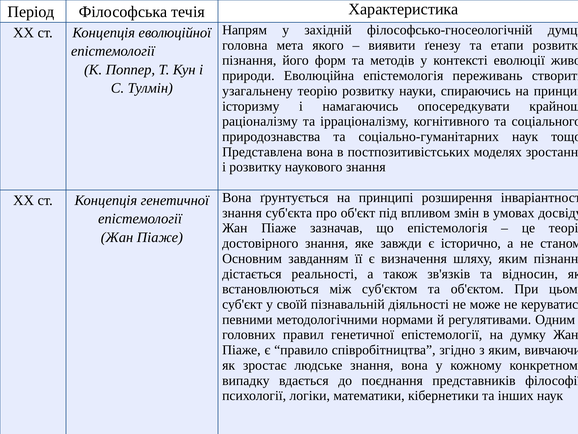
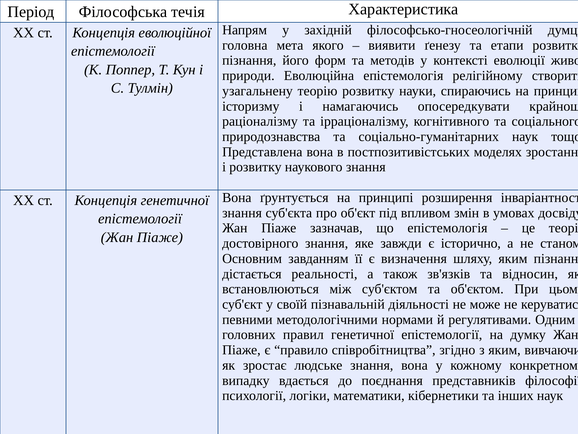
переживань: переживань -> релігійному (488, 76)
